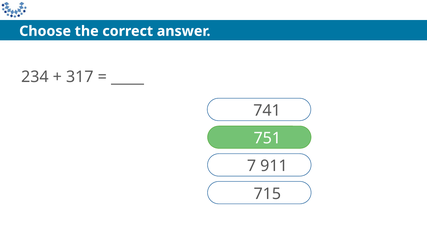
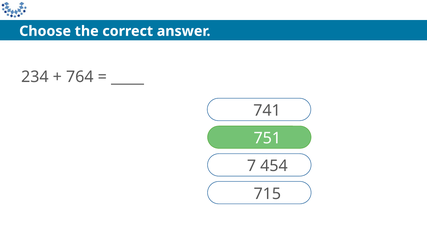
317: 317 -> 764 (80, 77)
911: 911 -> 454 (274, 166)
